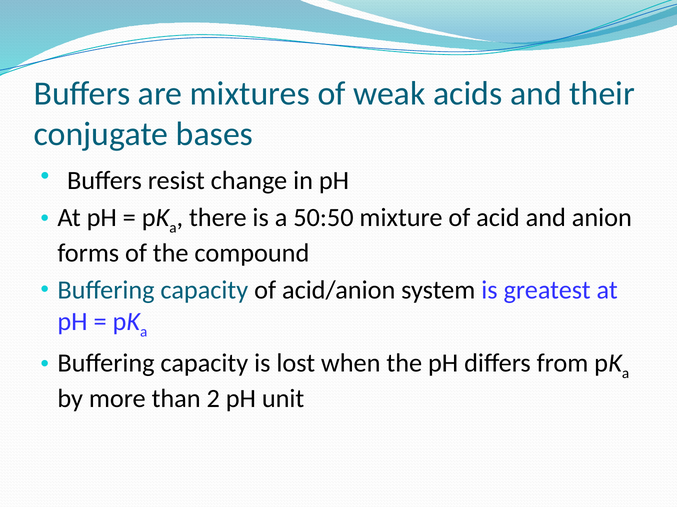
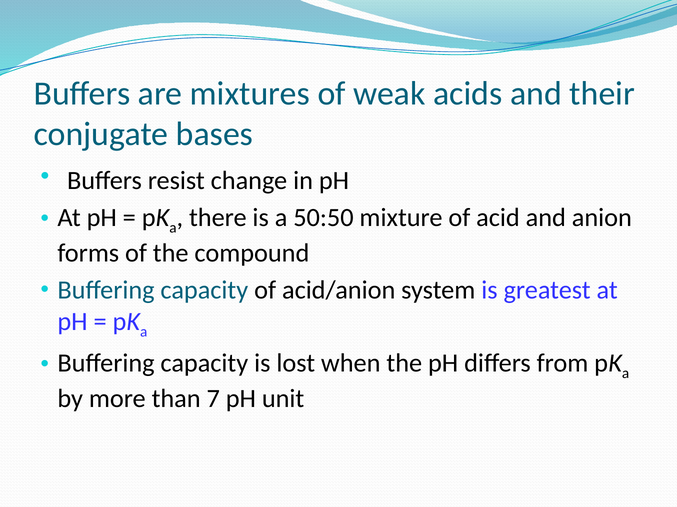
2: 2 -> 7 (213, 399)
